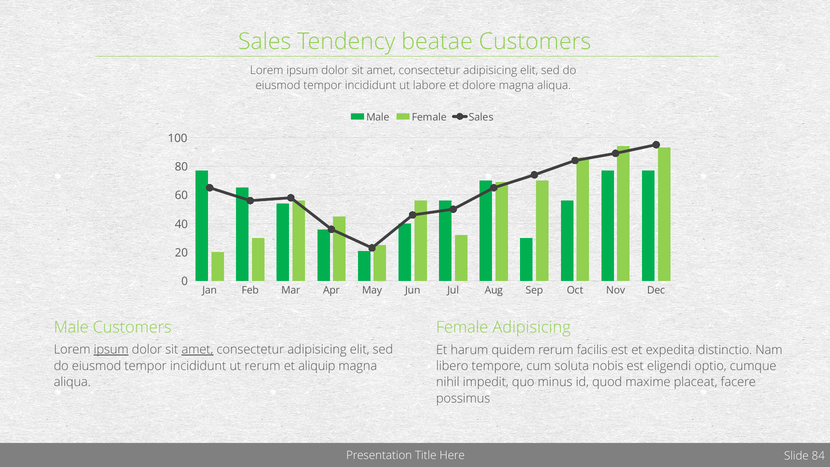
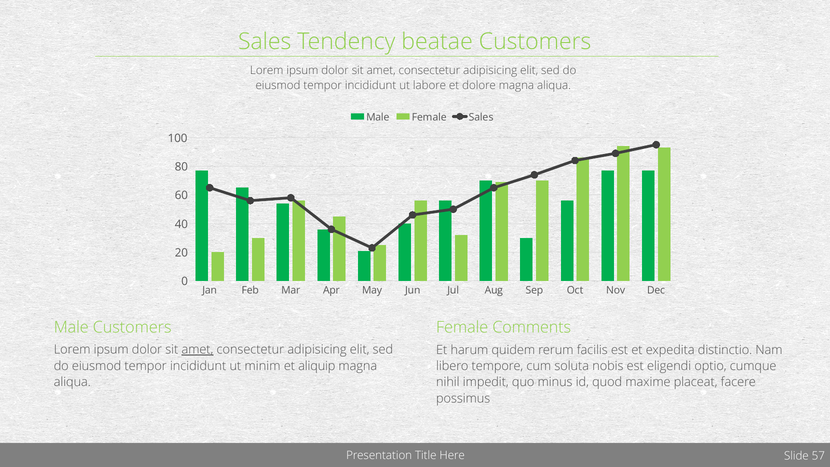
Female Adipisicing: Adipisicing -> Comments (532, 327)
ipsum underline: present -> none (111, 350)
ut rerum: rerum -> minim (263, 366)
84: 84 -> 57 (818, 456)
